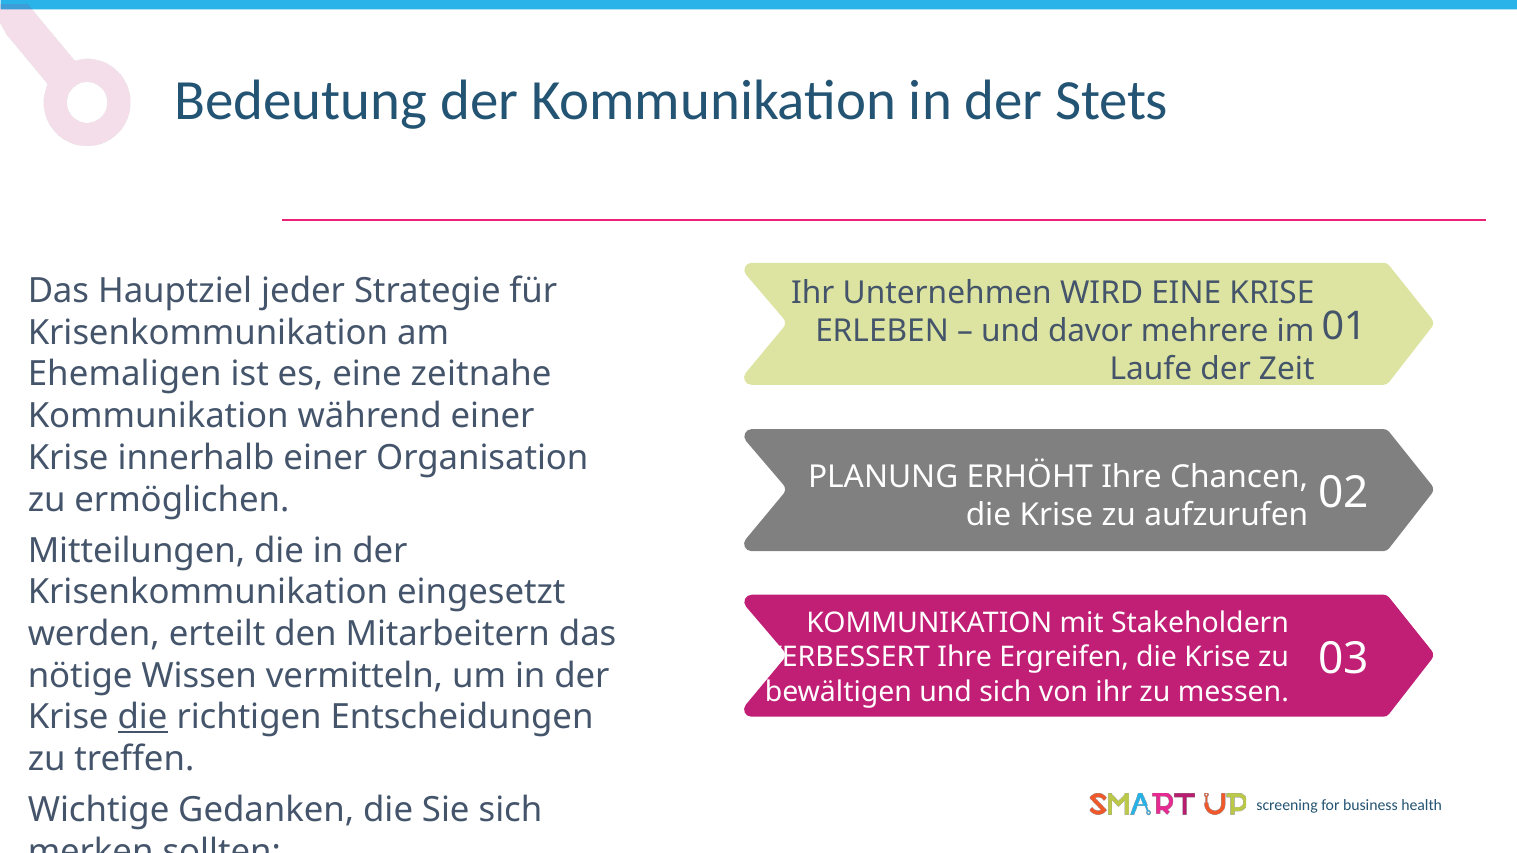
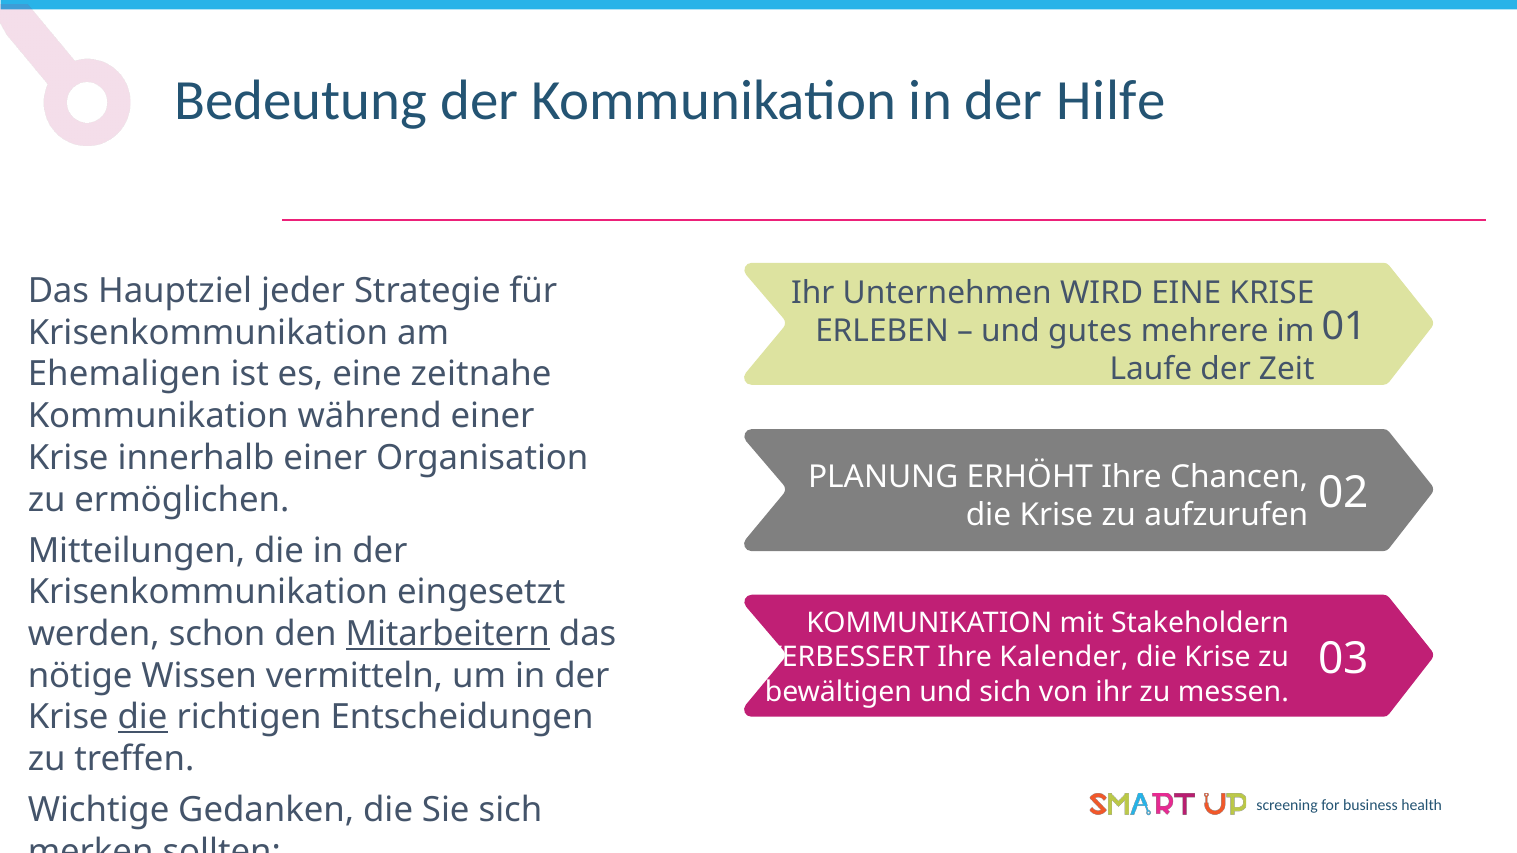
Stets: Stets -> Hilfe (1111, 101)
davor: davor -> gutes (1090, 331)
erteilt: erteilt -> schon (217, 634)
Mitarbeitern underline: none -> present (448, 634)
Ergreifen: Ergreifen -> Kalender (1064, 658)
